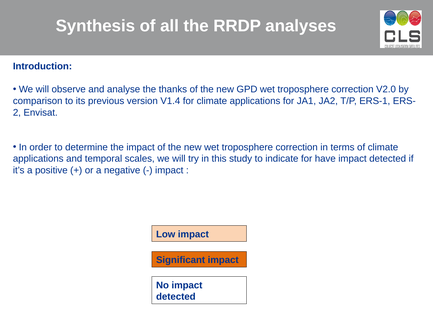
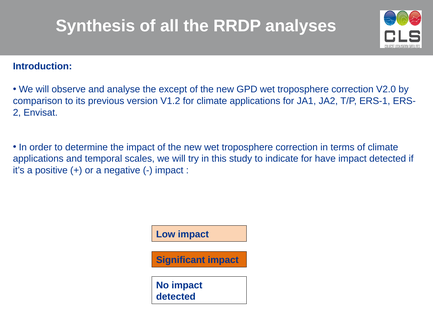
thanks: thanks -> except (173, 89)
V1.4: V1.4 -> V1.2 (170, 101)
